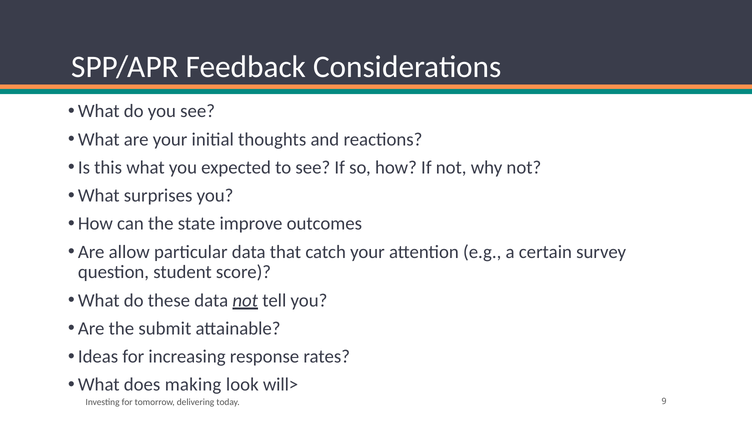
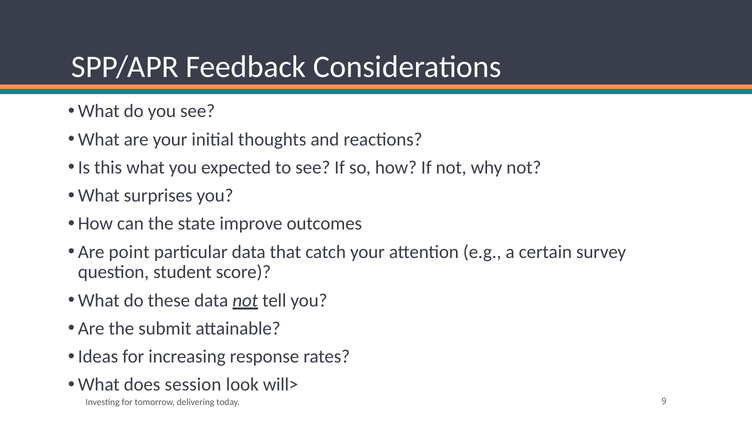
allow: allow -> point (129, 252)
making: making -> session (193, 385)
